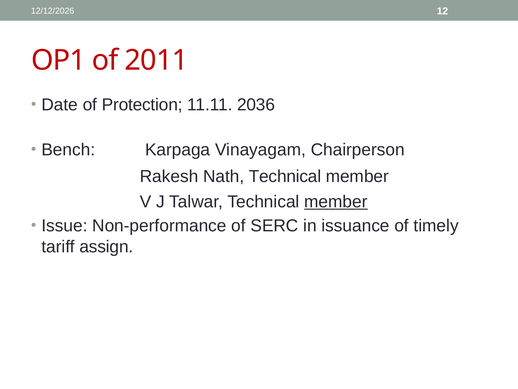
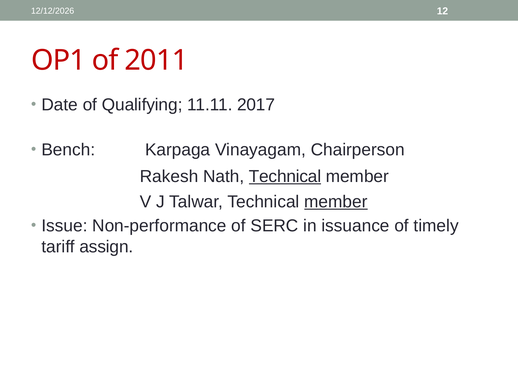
Protection: Protection -> Qualifying (142, 105)
2036: 2036 -> 2017 (256, 105)
Technical underline: none -> present (285, 176)
